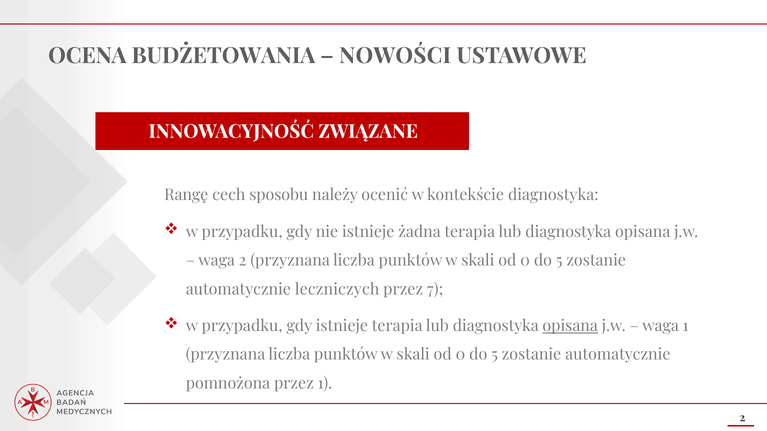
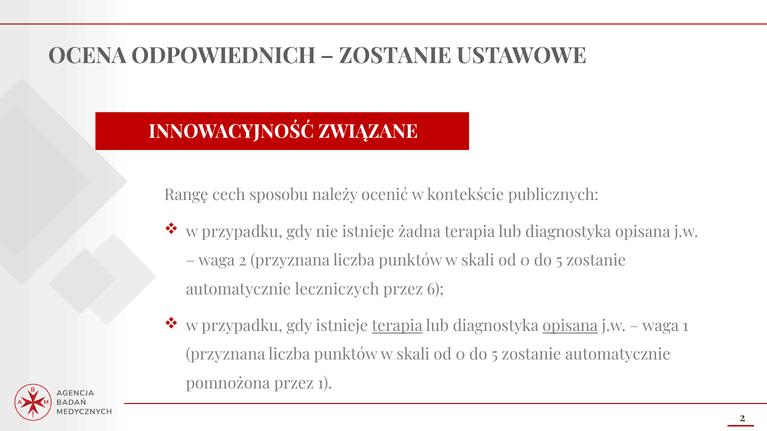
BUDŻETOWANIA: BUDŻETOWANIA -> ODPOWIEDNICH (224, 56)
NOWOŚCI: NOWOŚCI -> ZOSTANIE (395, 56)
kontekście diagnostyka: diagnostyka -> publicznych (553, 195)
7: 7 -> 6 (435, 290)
terapia underline: none -> present (397, 326)
